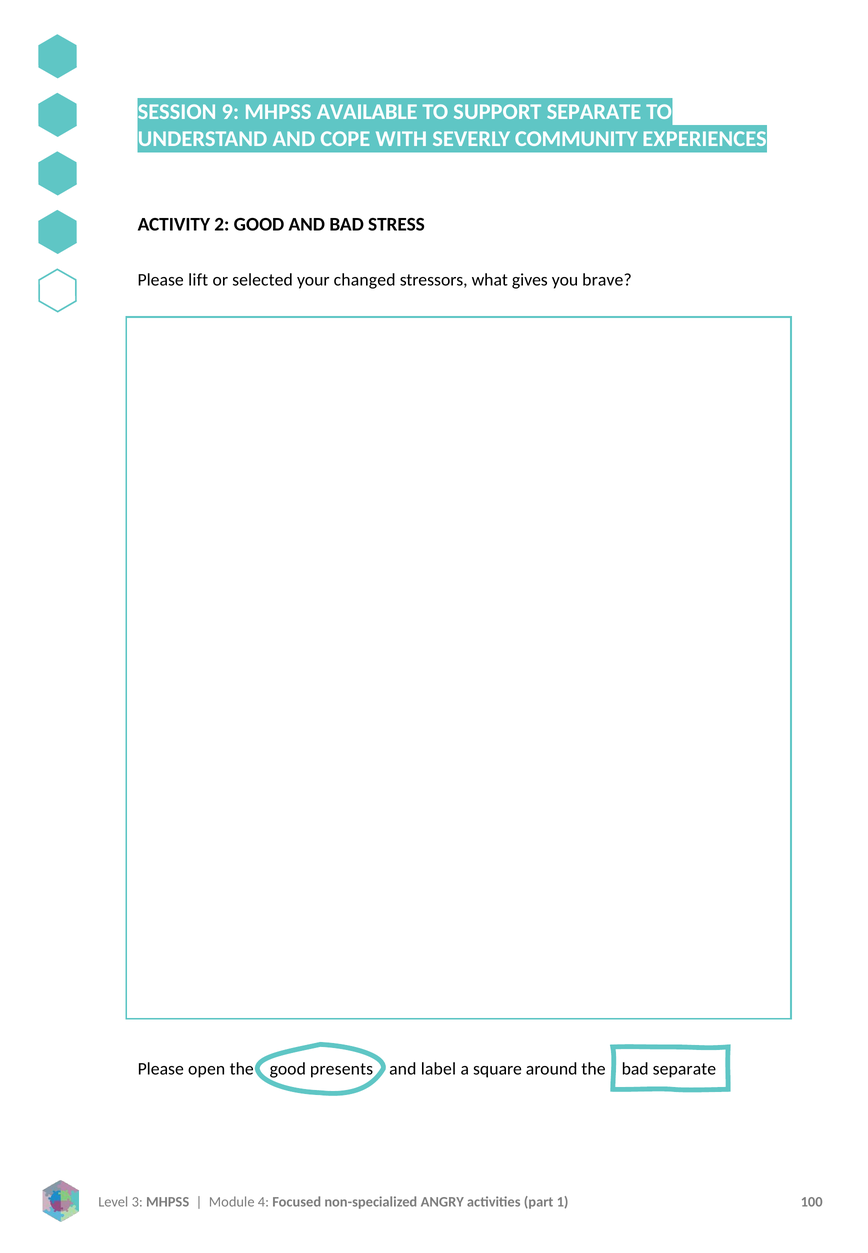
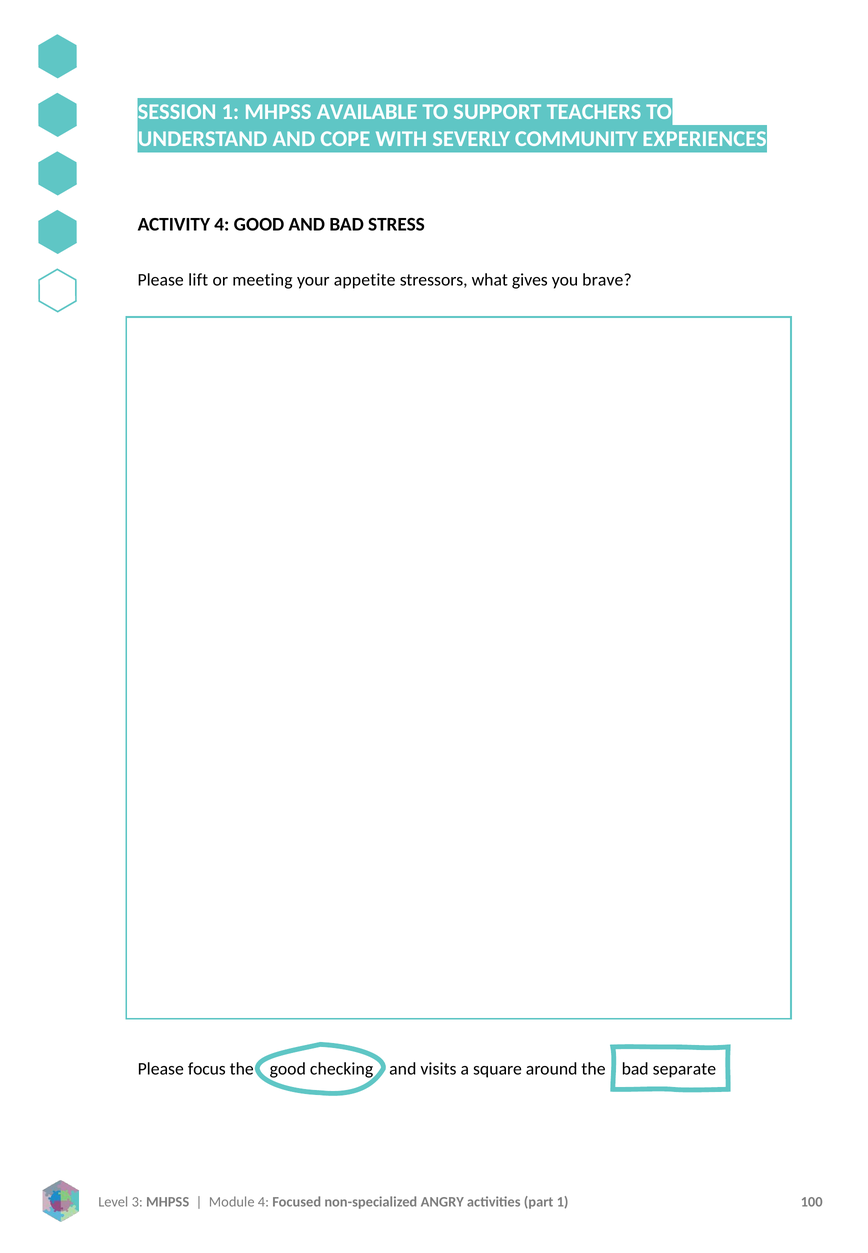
SESSION 9: 9 -> 1 (230, 112)
SUPPORT SEPARATE: SEPARATE -> TEACHERS (594, 112)
ACTIVITY 2: 2 -> 4 (222, 224)
selected: selected -> meeting (262, 280)
changed: changed -> appetite (365, 280)
open: open -> focus (207, 1069)
presents: presents -> checking (342, 1069)
label: label -> visits (438, 1069)
